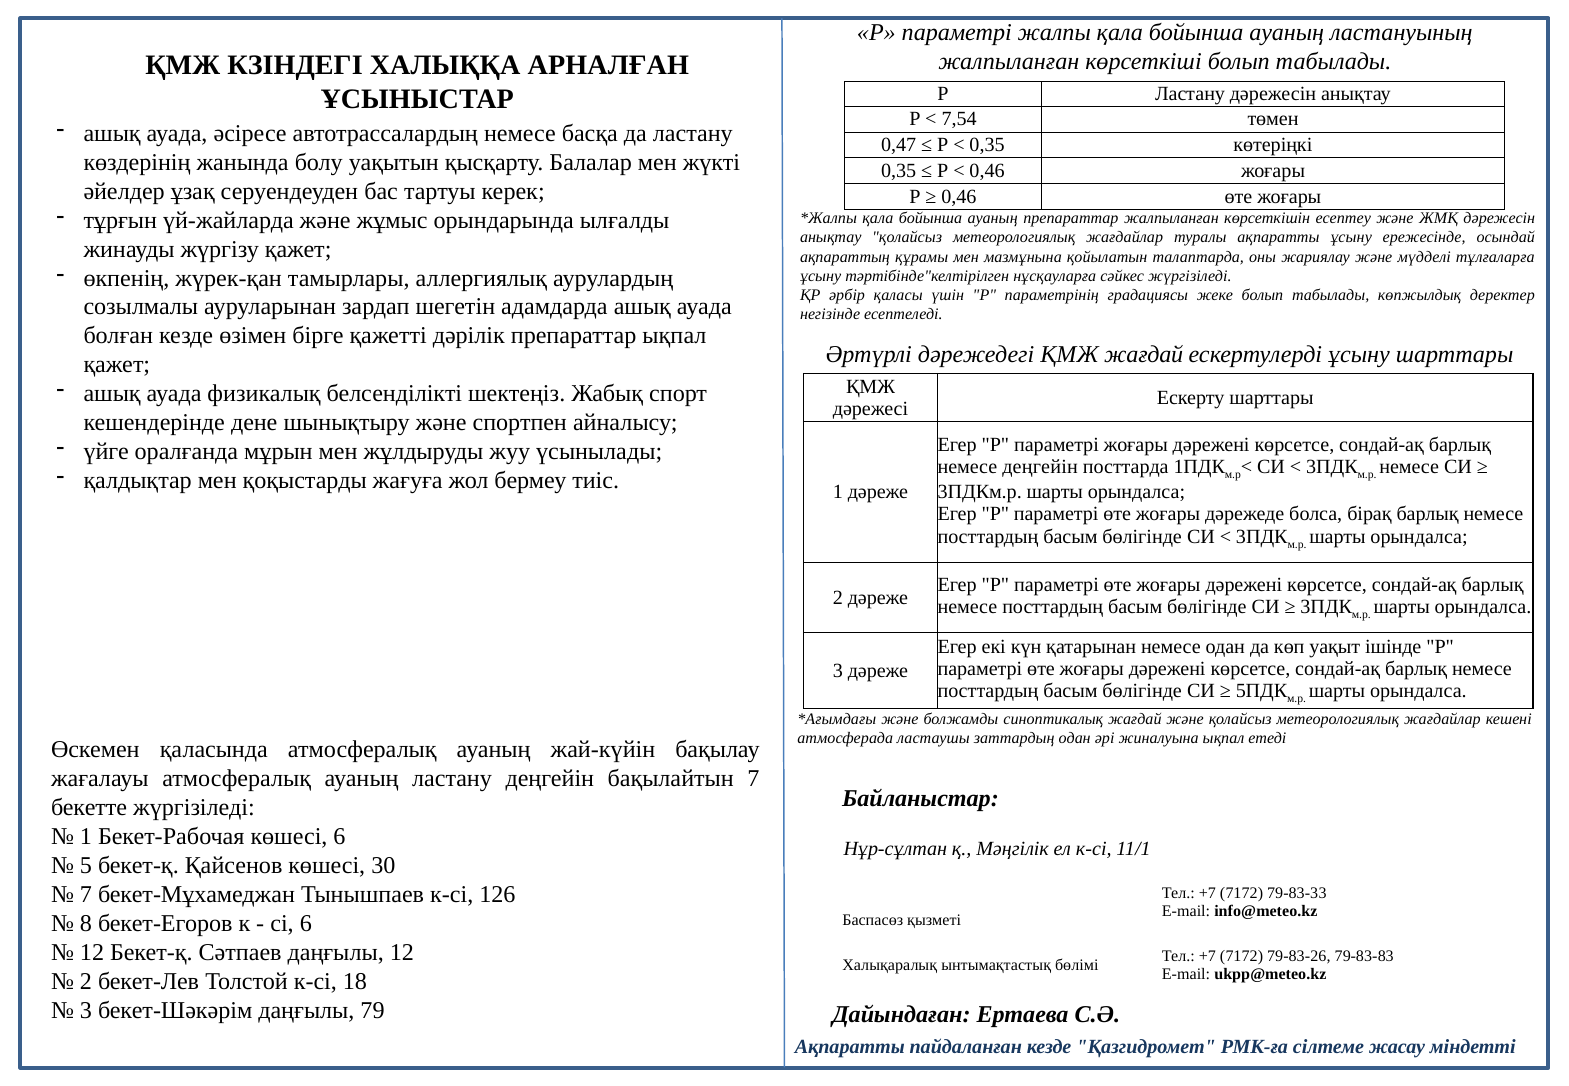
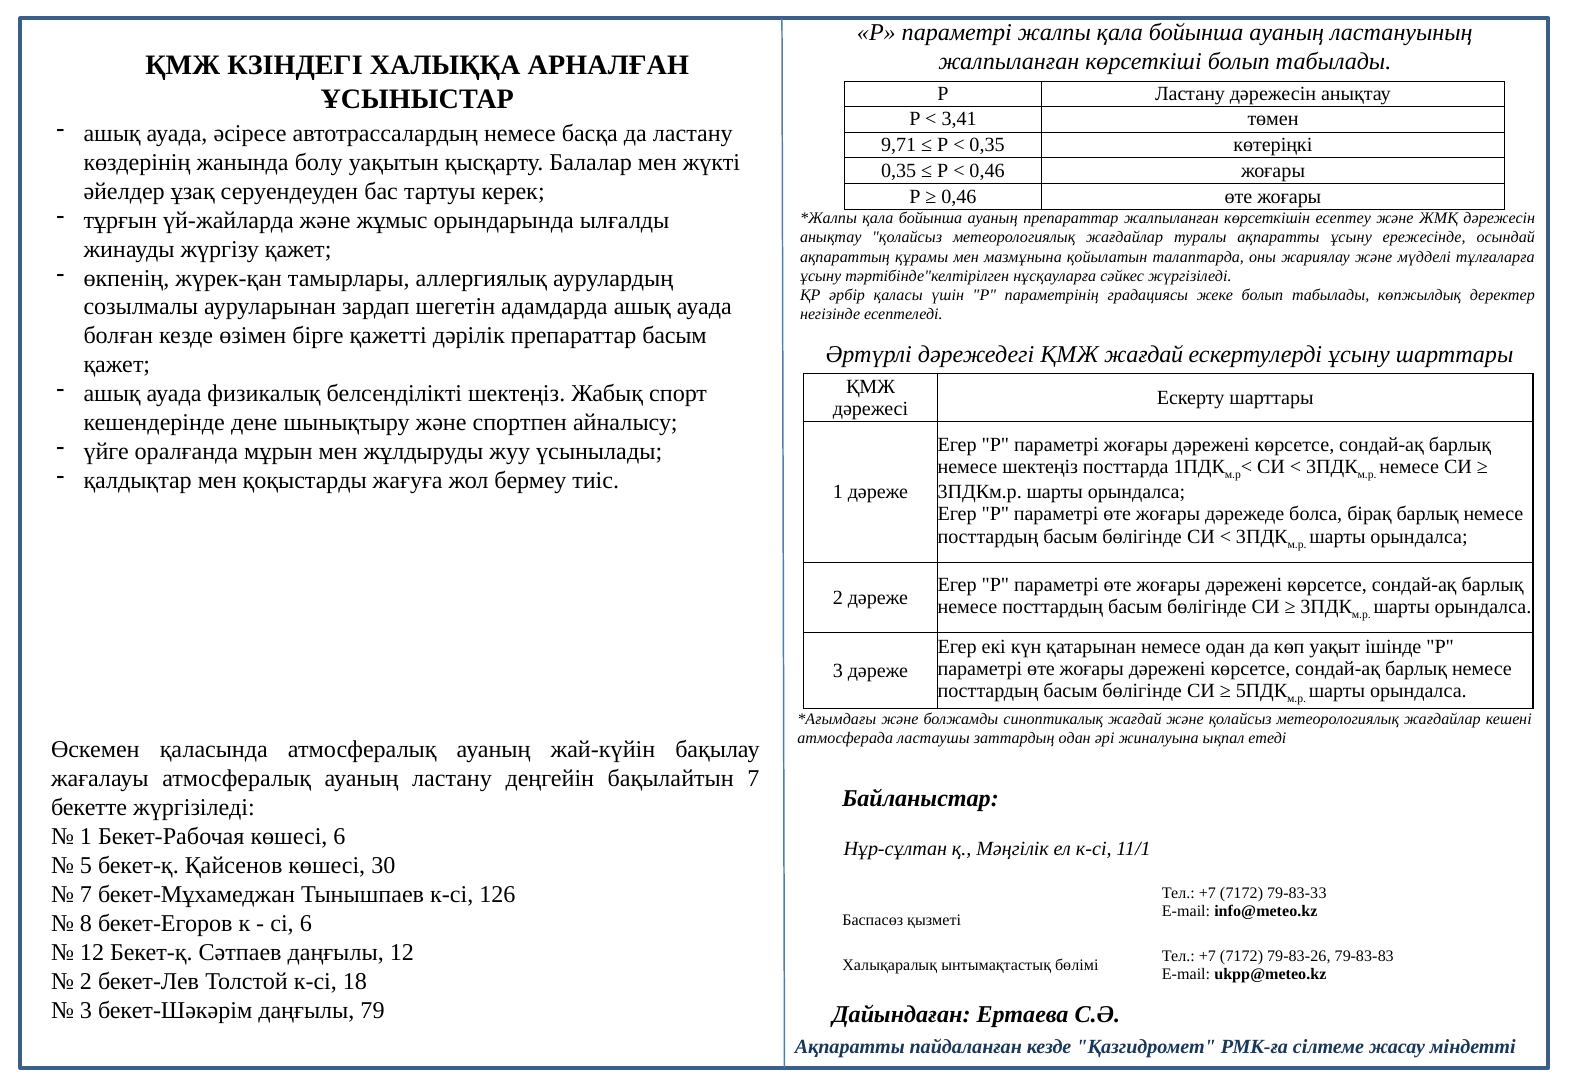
7,54: 7,54 -> 3,41 (959, 119)
0,47: 0,47 -> 9,71 (899, 145)
препараттар ықпал: ықпал -> басым (675, 336)
немесе деңгейін: деңгейін -> шектеңіз (1040, 467)
